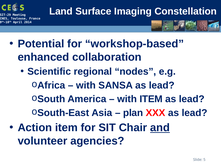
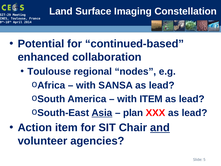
workshop-based: workshop-based -> continued-based (135, 44)
Scientific: Scientific -> Toulouse (49, 71)
Asia underline: none -> present (102, 113)
